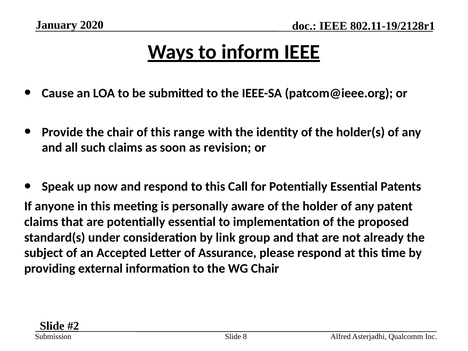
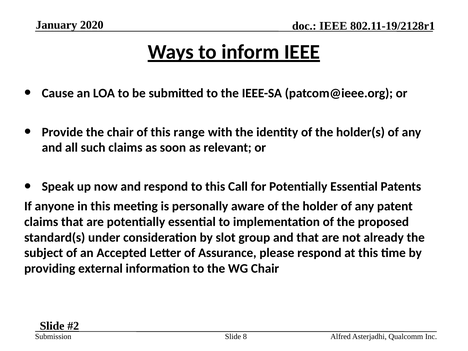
revision: revision -> relevant (228, 148)
link: link -> slot (226, 237)
